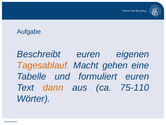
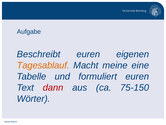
gehen: gehen -> meine (115, 65)
dann colour: orange -> red (53, 87)
75-110: 75-110 -> 75-150 (135, 87)
